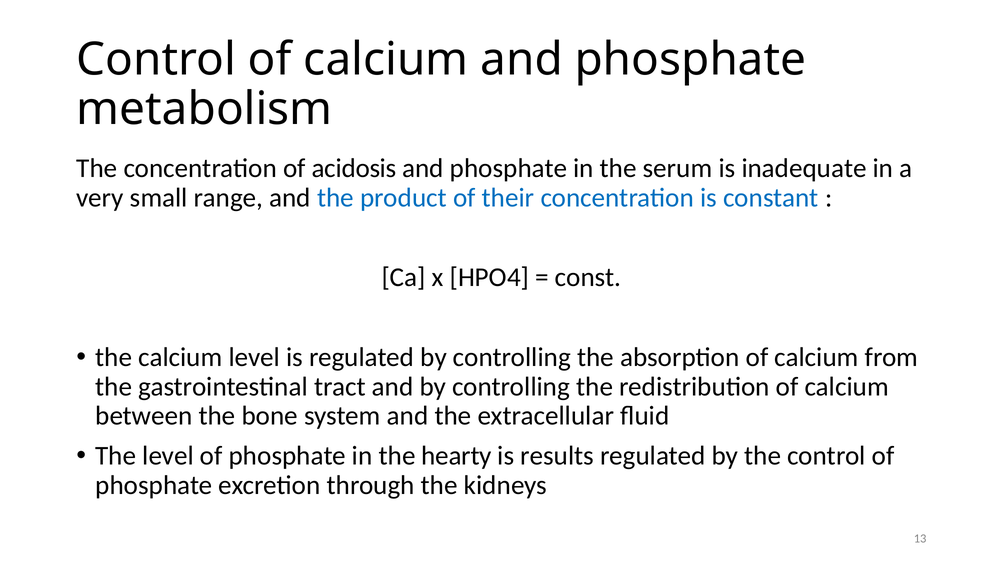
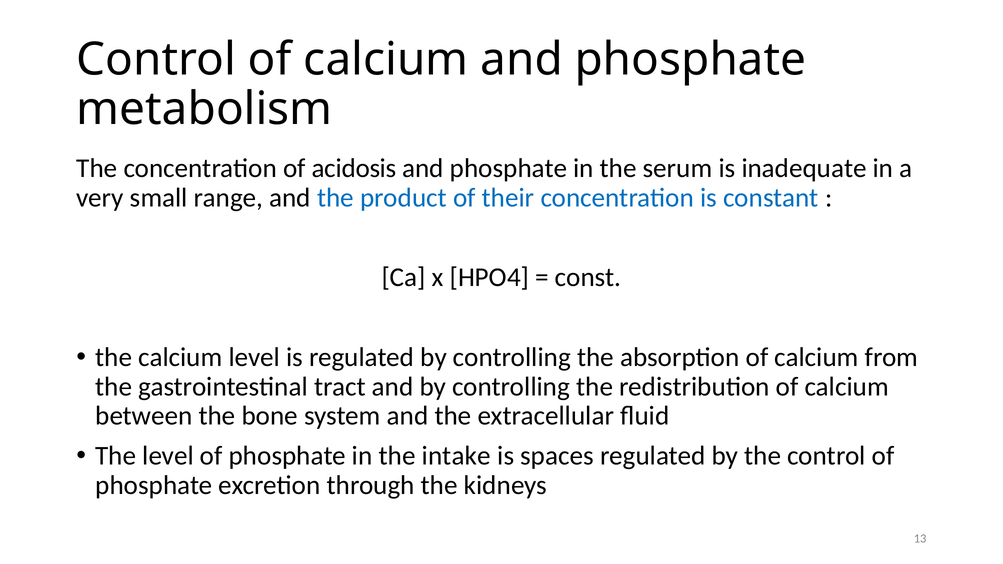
hearty: hearty -> intake (456, 456)
results: results -> spaces (557, 456)
